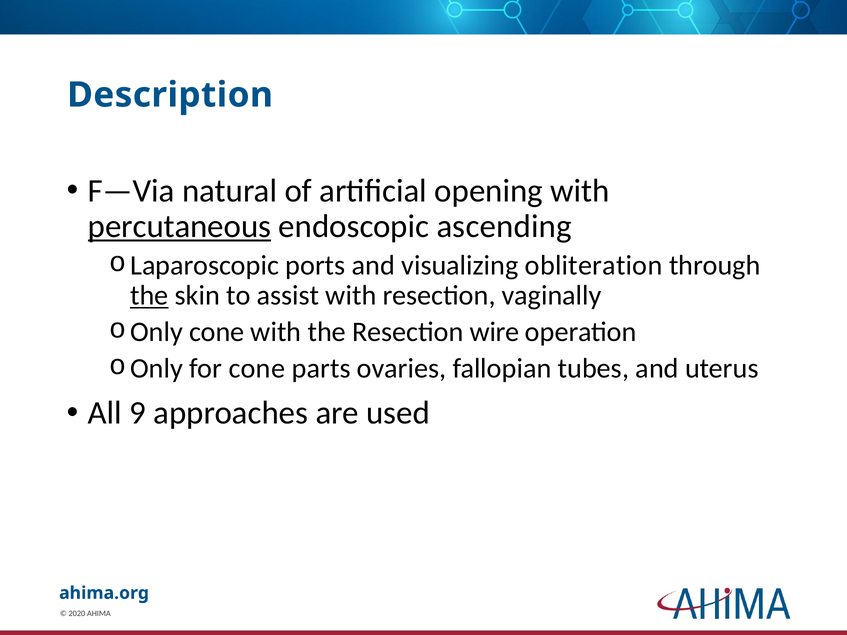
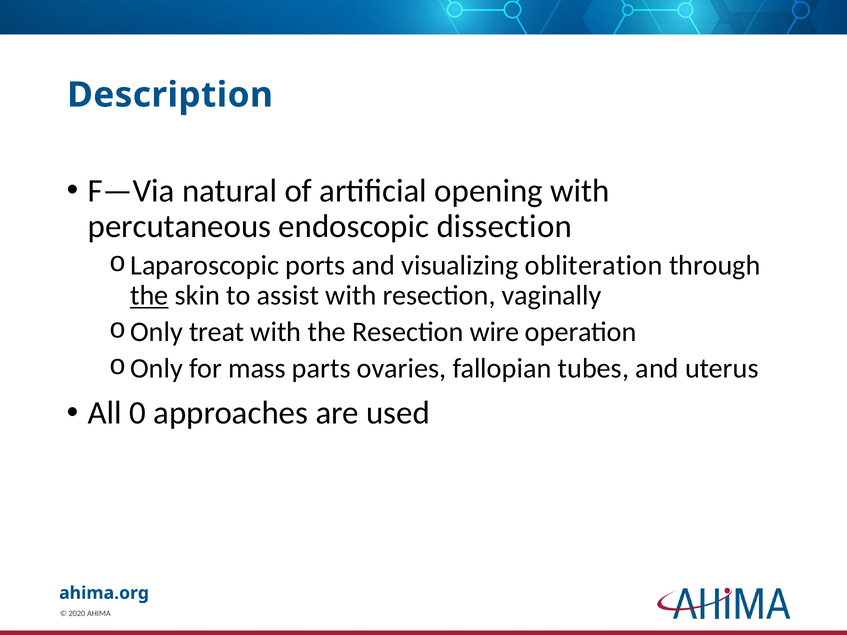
percutaneous underline: present -> none (179, 226)
ascending: ascending -> dissection (504, 226)
Only cone: cone -> treat (217, 332)
for cone: cone -> mass (257, 368)
9: 9 -> 0 (138, 413)
